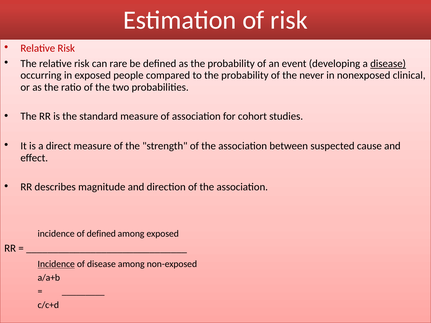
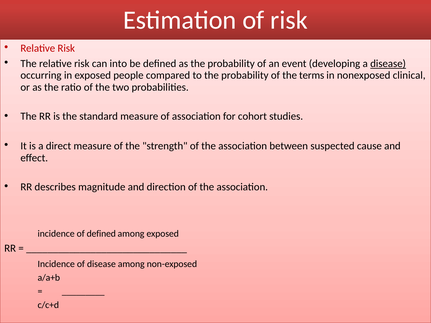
rare: rare -> into (118, 64)
never: never -> terms (312, 76)
Incidence underline: present -> none (56, 264)
